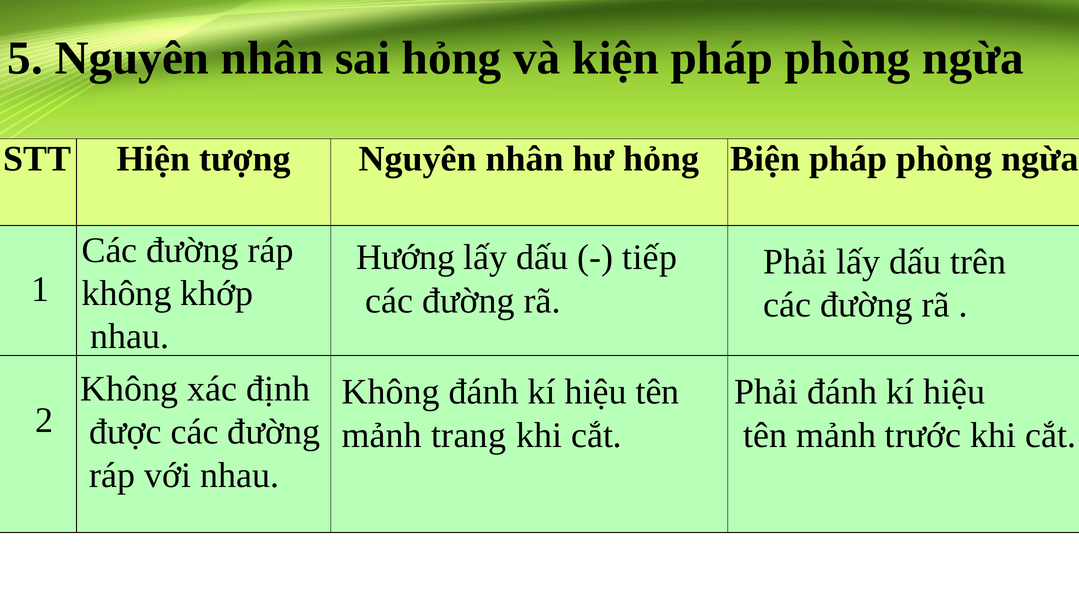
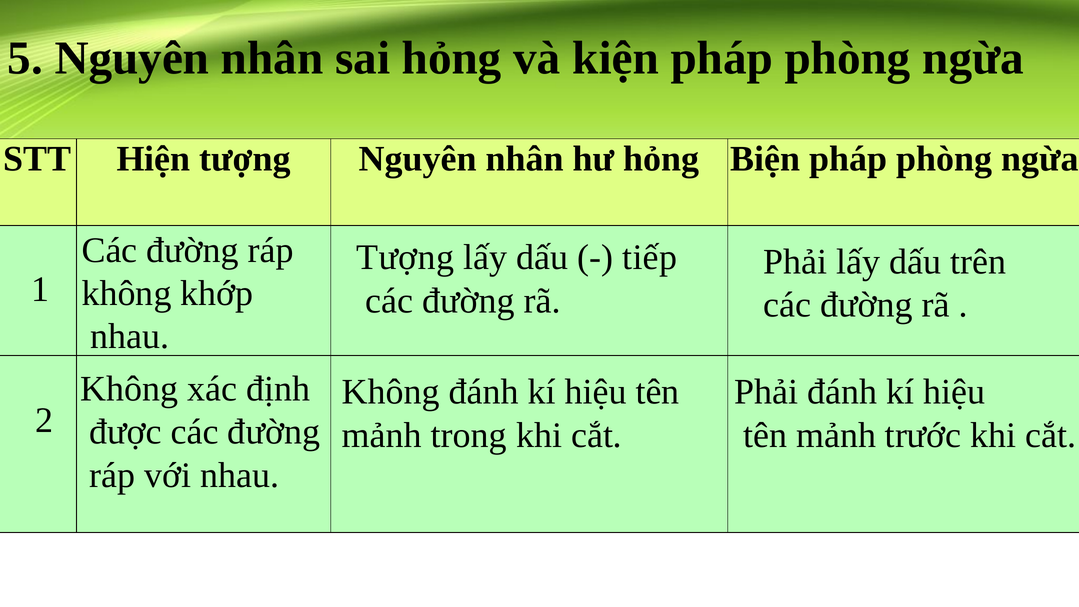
Hướng: Hướng -> Tượng (405, 258)
trang: trang -> trong (469, 435)
